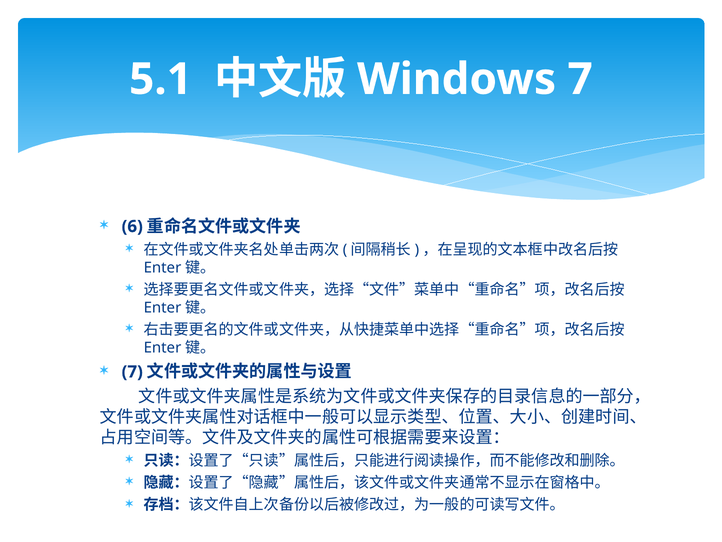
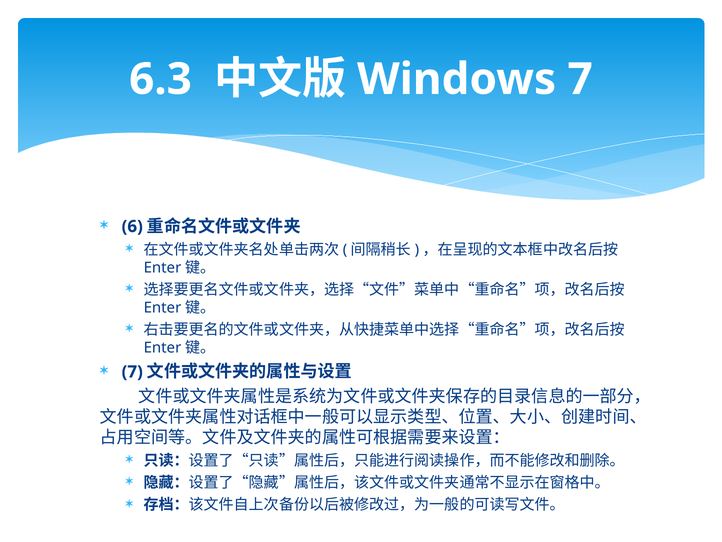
5.1: 5.1 -> 6.3 (160, 79)
